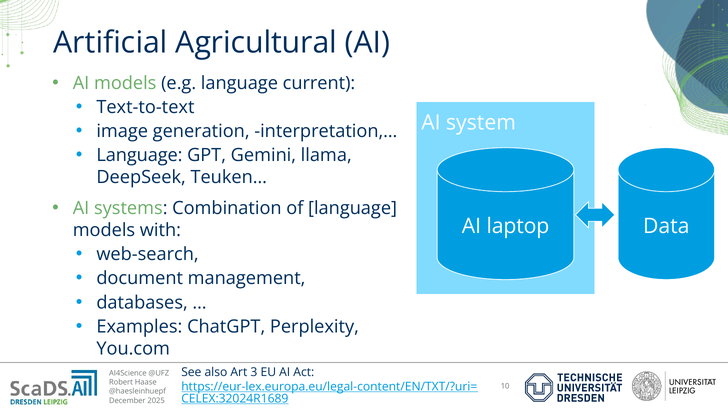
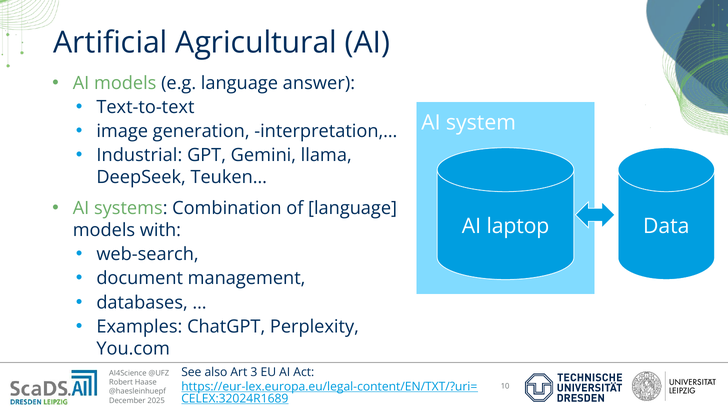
current: current -> answer (319, 83)
Language: Language -> Industrial (139, 155)
